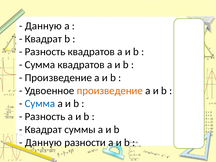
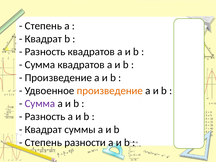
Данную: Данную -> Степень (43, 26)
Сумма colour: blue -> purple (40, 104)
Данную: Данную -> Степень (43, 142)
